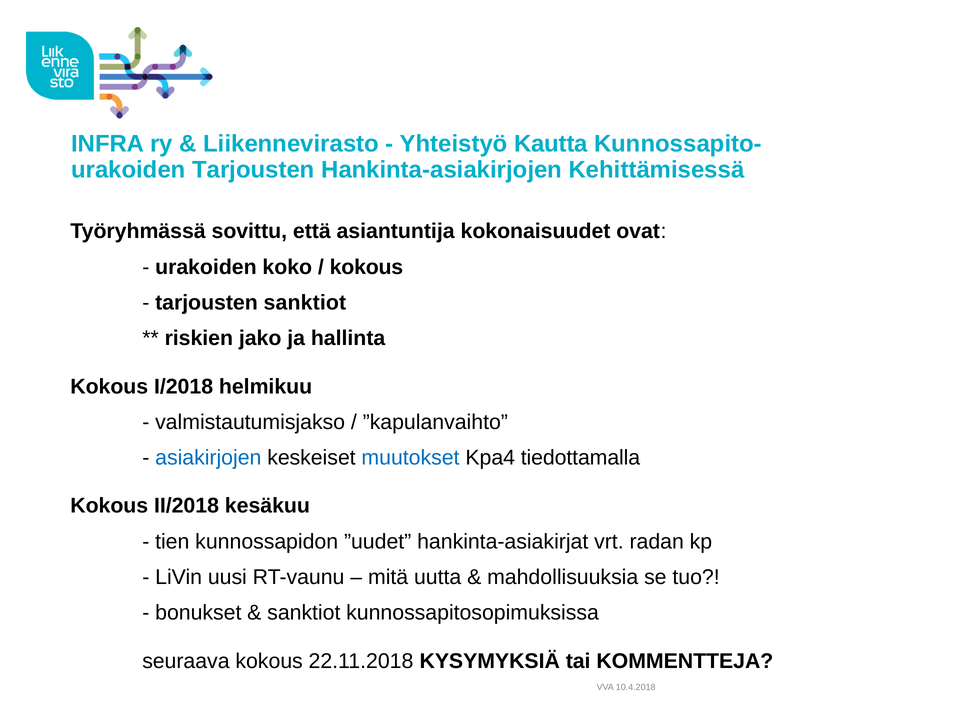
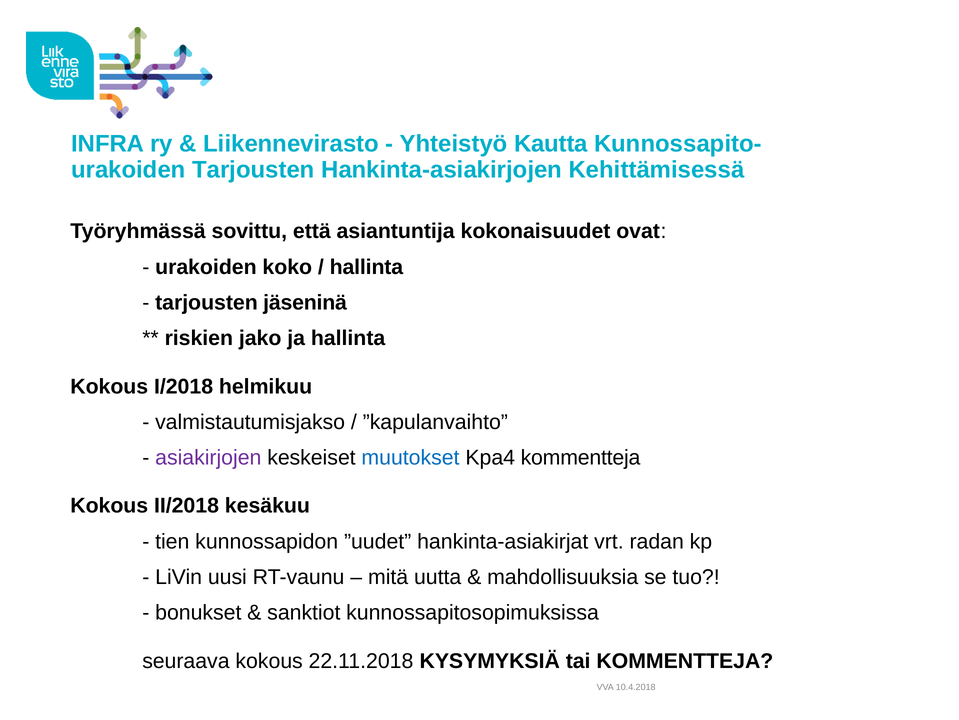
kokous: kokous -> hallinta (366, 267)
tarjousten sanktiot: sanktiot -> jäseninä (305, 302)
asiakirjojen colour: blue -> purple (208, 457)
Kpa4 tiedottamalla: tiedottamalla -> kommentteja (581, 457)
